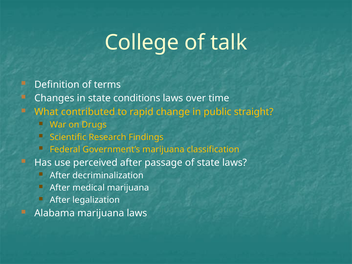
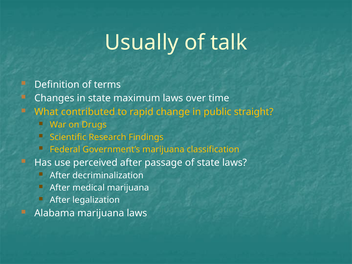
College: College -> Usually (142, 43)
conditions: conditions -> maximum (137, 98)
